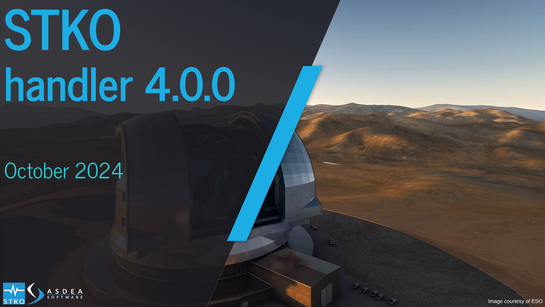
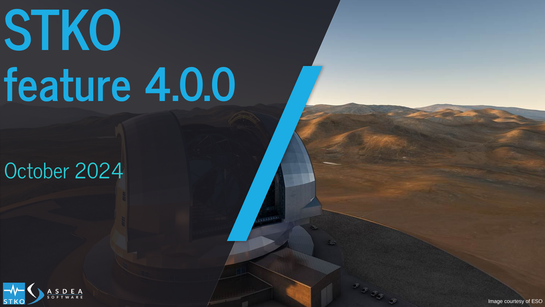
handler: handler -> feature (68, 86)
